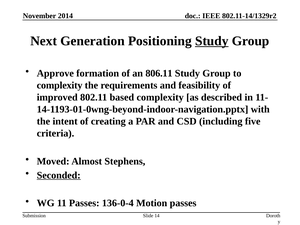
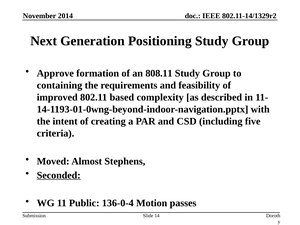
Study underline: present -> none (212, 41)
806.11: 806.11 -> 808.11 (159, 73)
complexity: complexity -> containing (60, 85)
11 Passes: Passes -> Public (84, 203)
